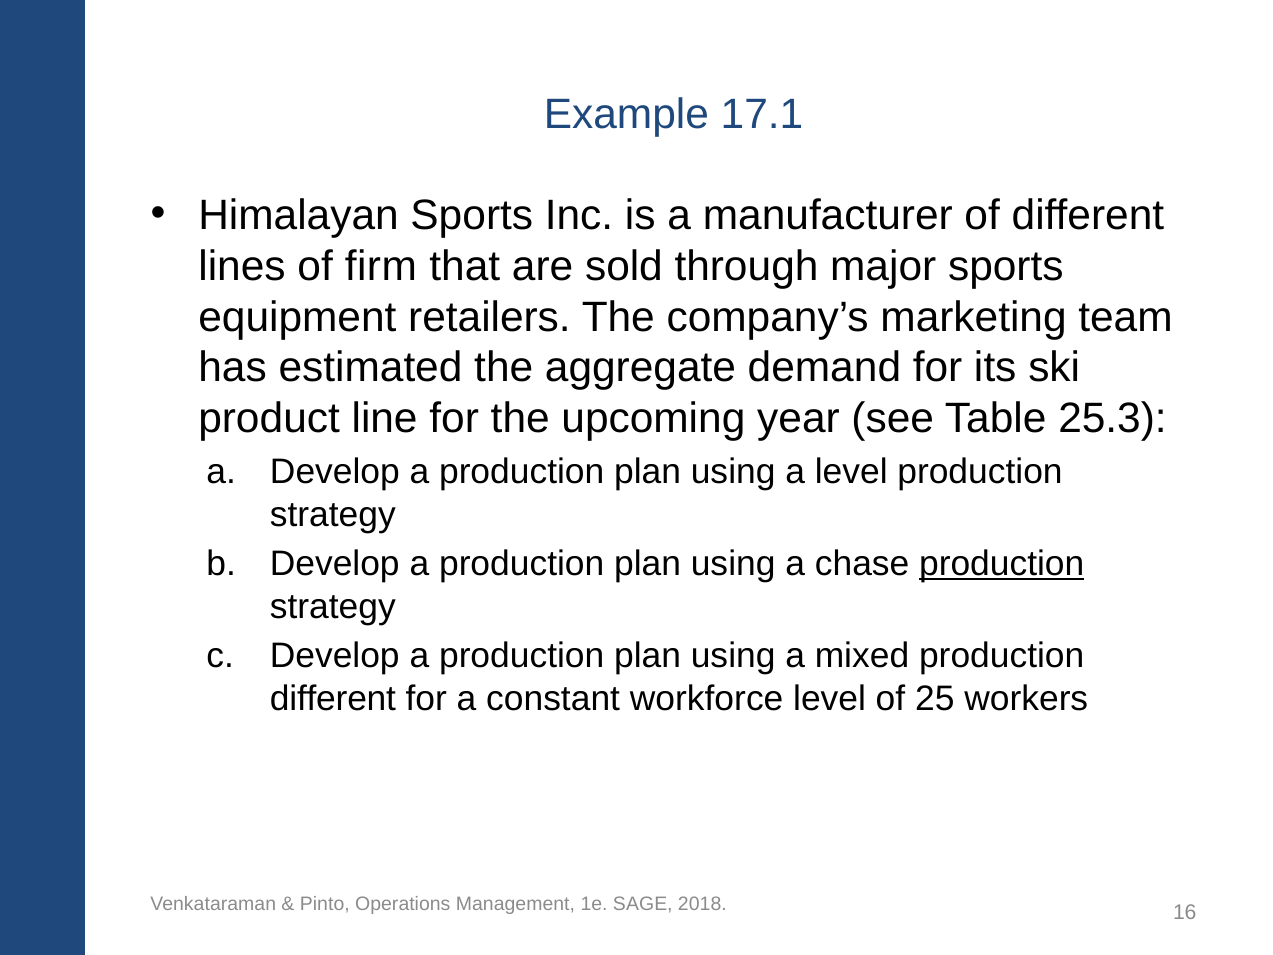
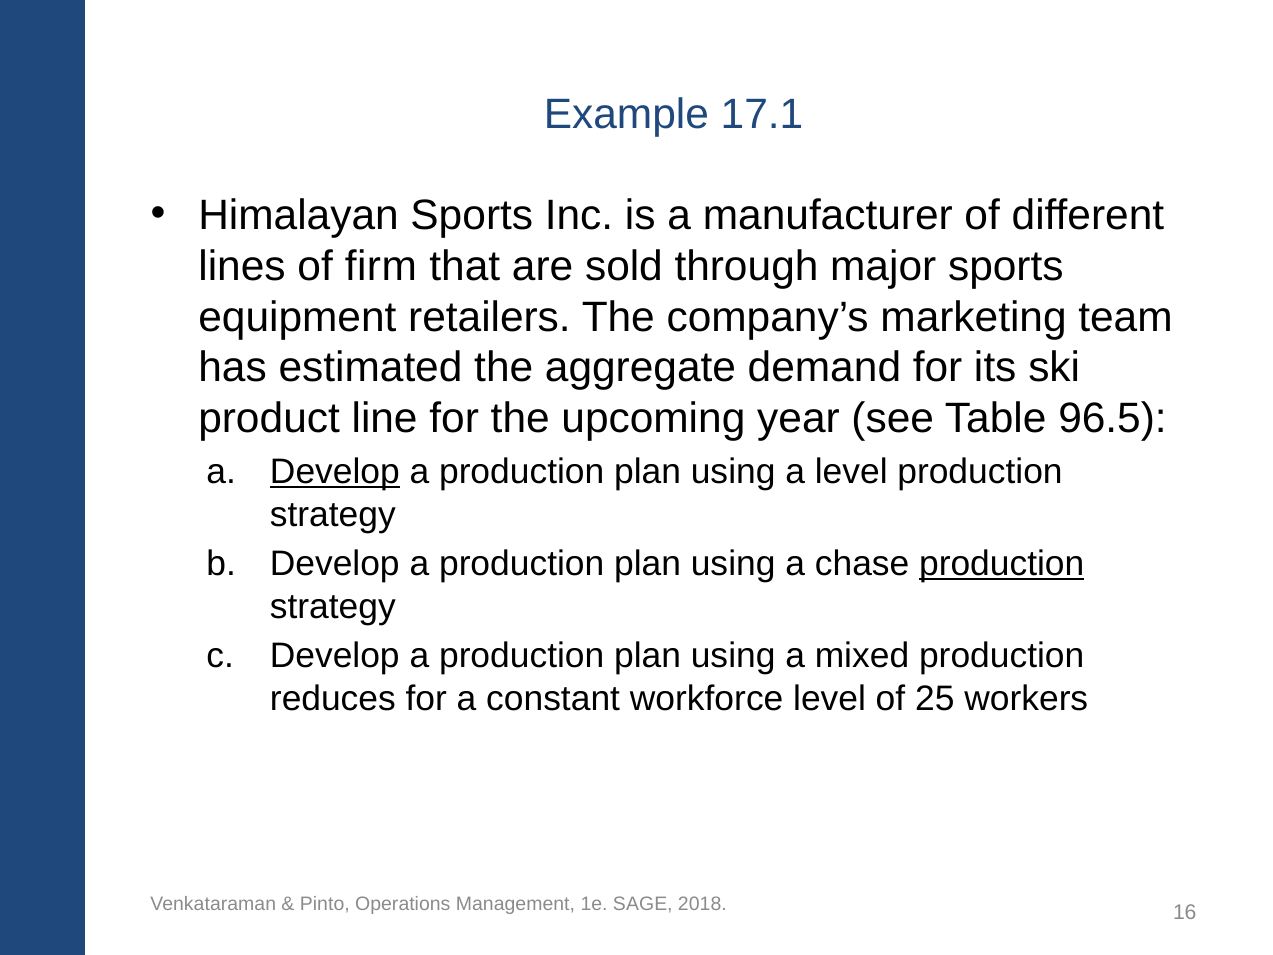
25.3: 25.3 -> 96.5 (1112, 419)
Develop underline: none -> present (335, 472)
different: different -> reduces (333, 698)
